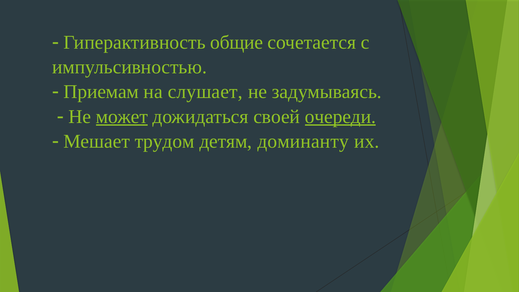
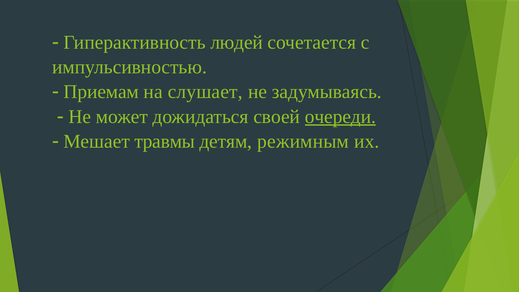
общие: общие -> людей (237, 42)
может underline: present -> none (122, 117)
трудом: трудом -> травмы (165, 141)
доминанту: доминанту -> режимным (303, 141)
